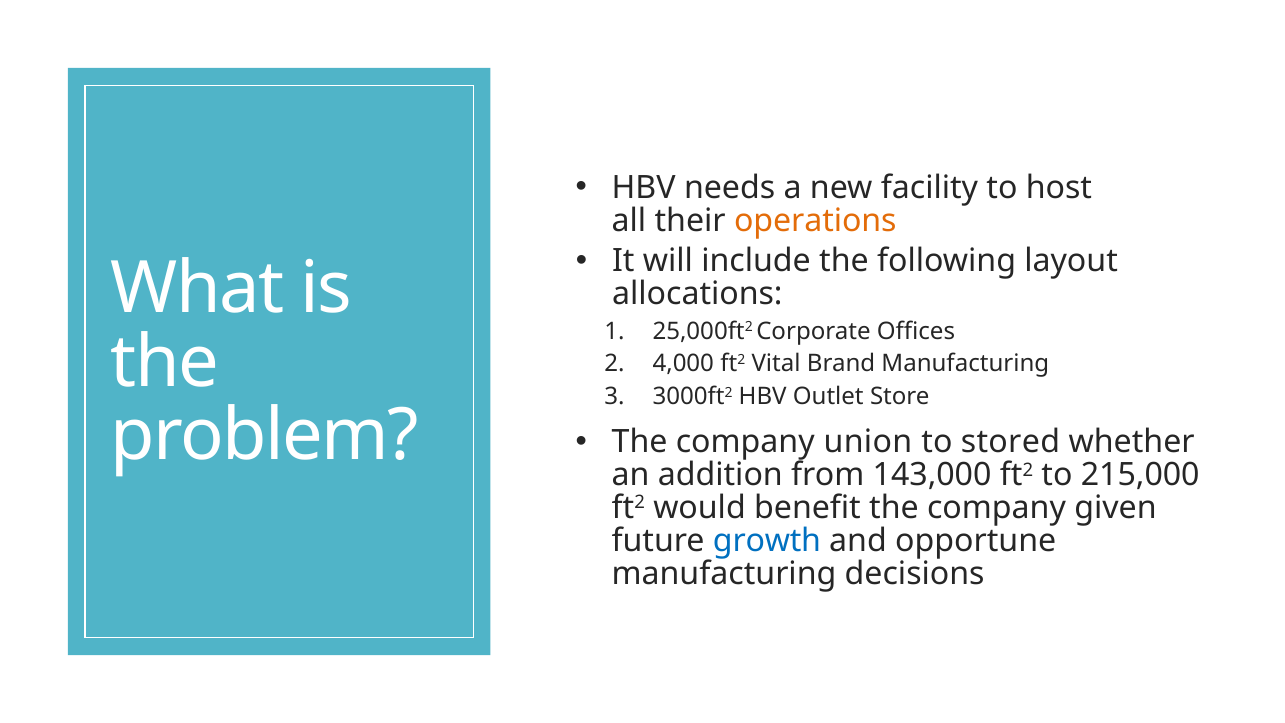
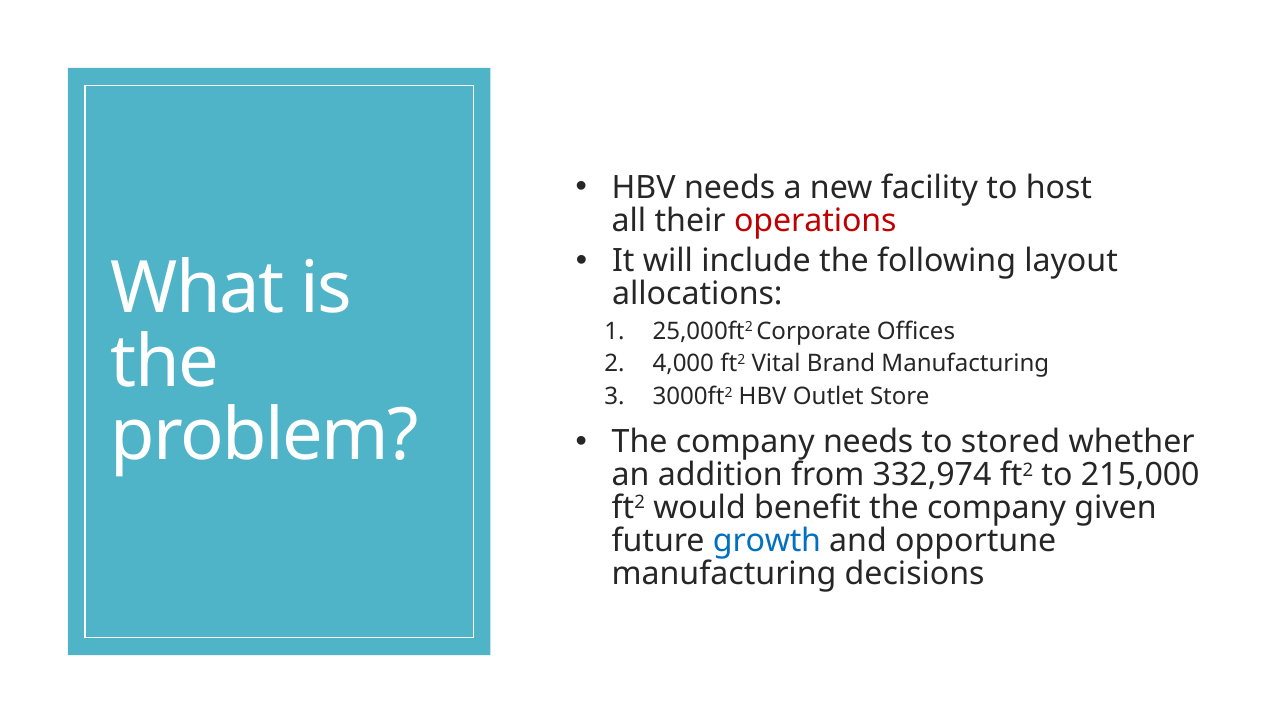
operations colour: orange -> red (815, 220)
company union: union -> needs (868, 442)
143,000: 143,000 -> 332,974 (932, 475)
